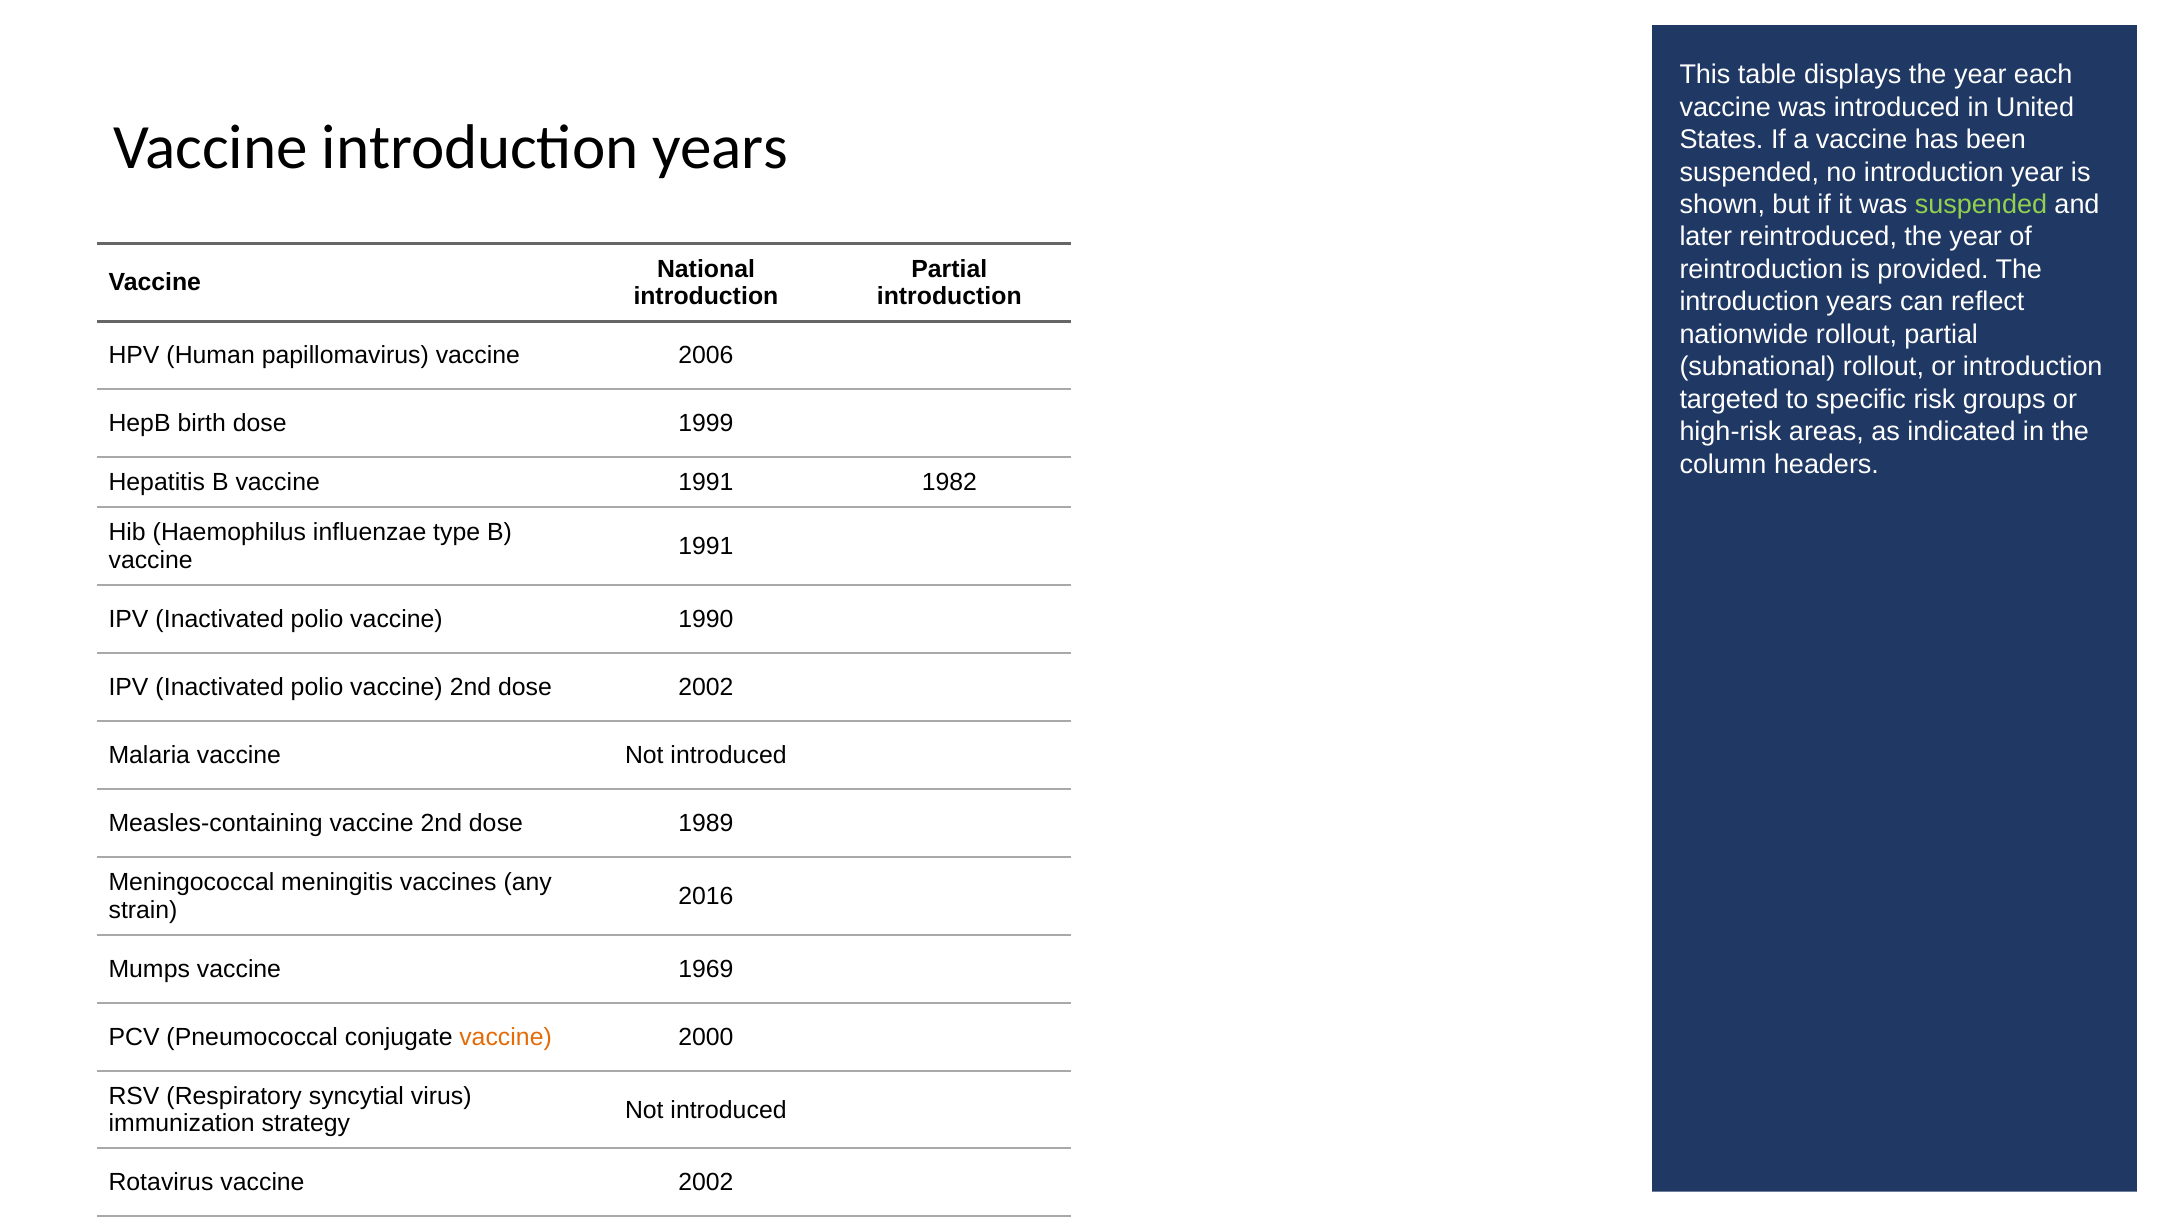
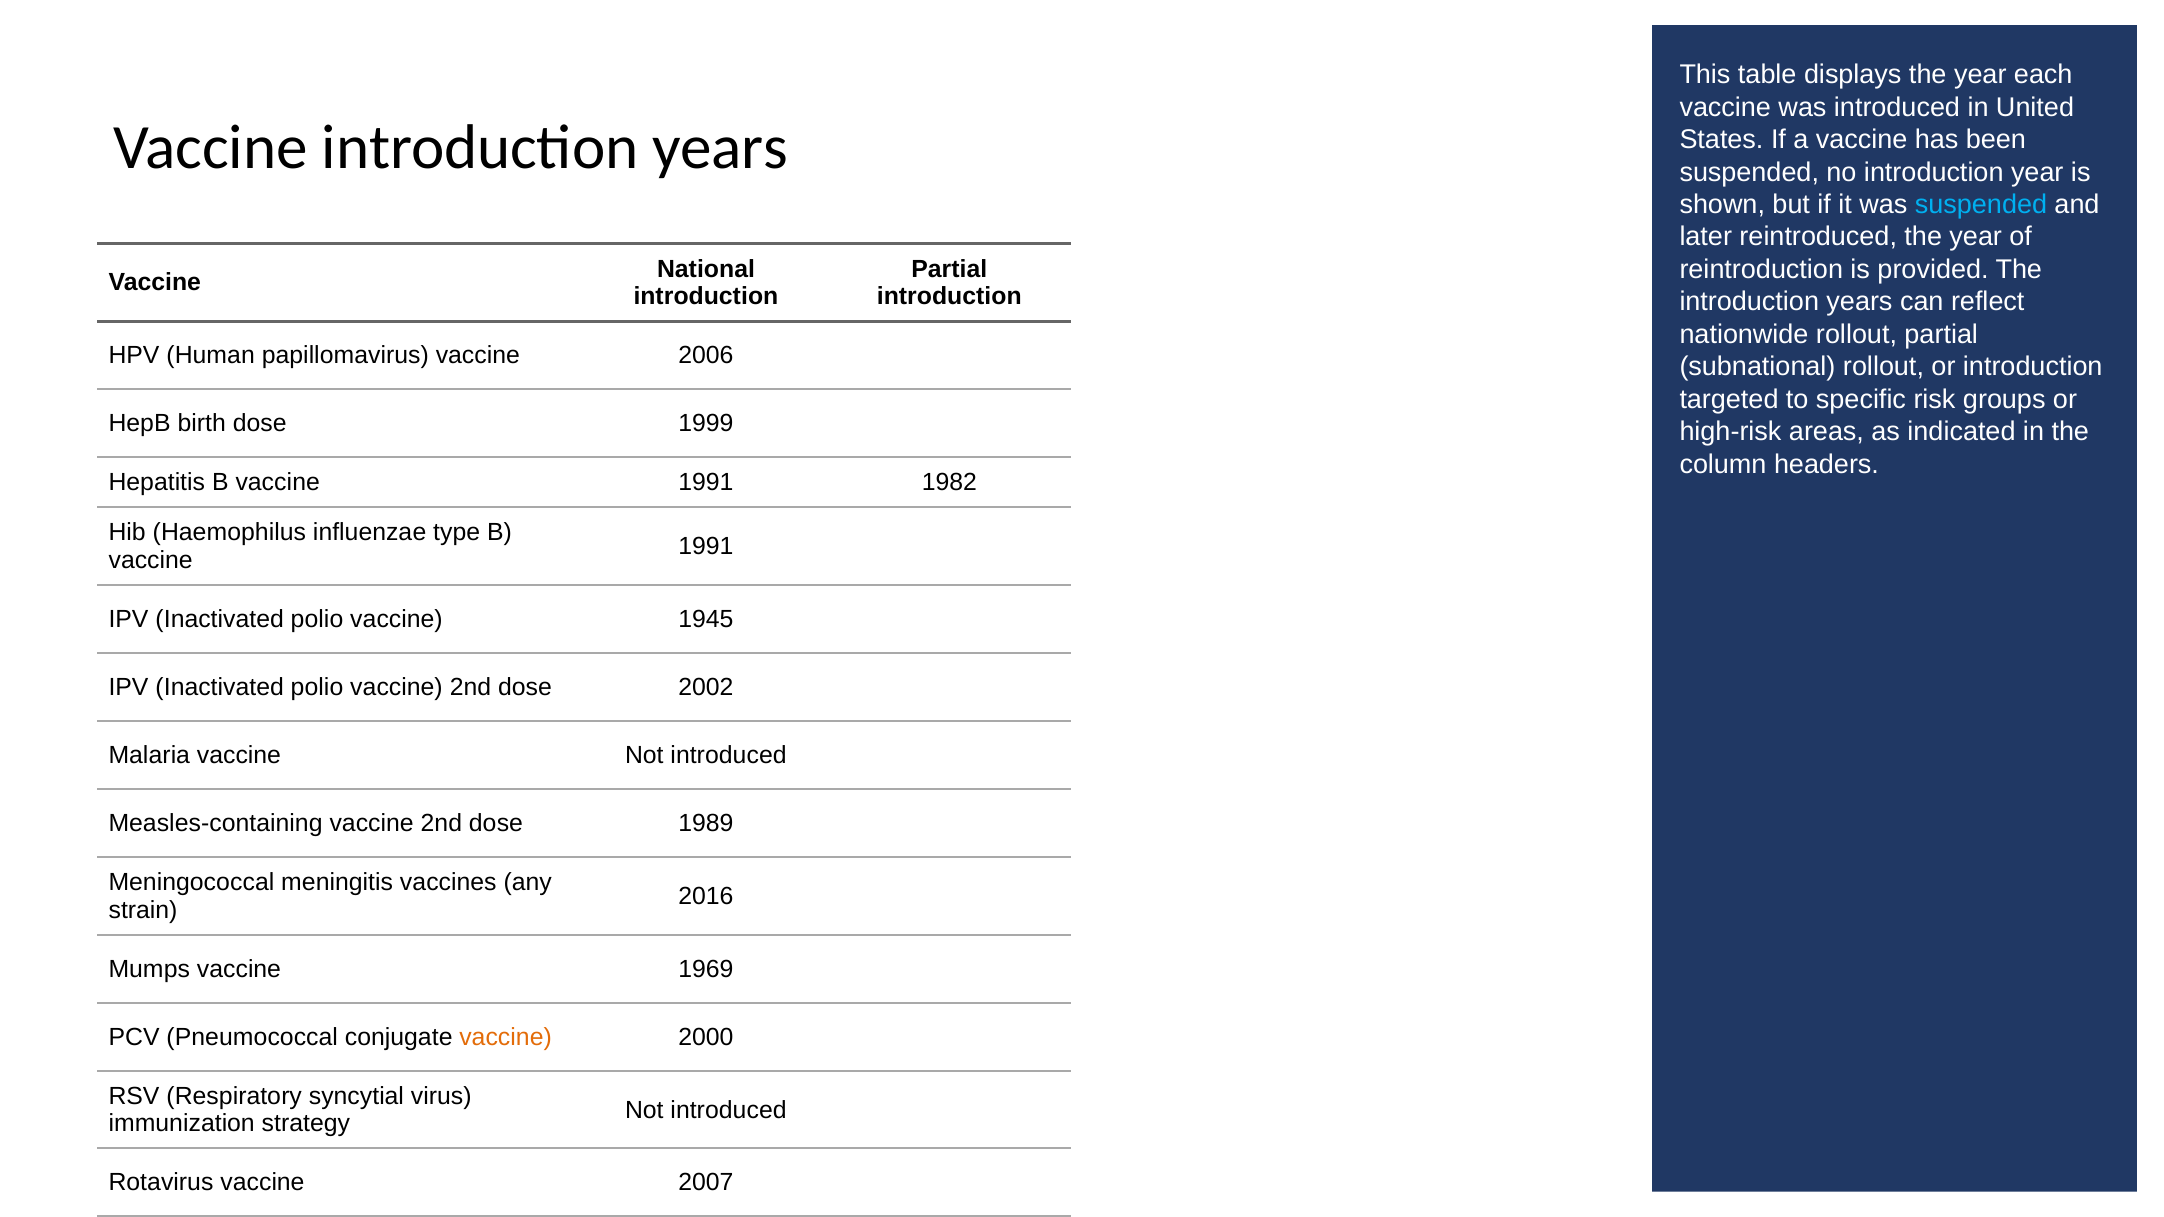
suspended colour: light green -> light blue (1981, 205)
1990: 1990 -> 1945 (706, 620)
vaccine 2002: 2002 -> 2007 (706, 1183)
